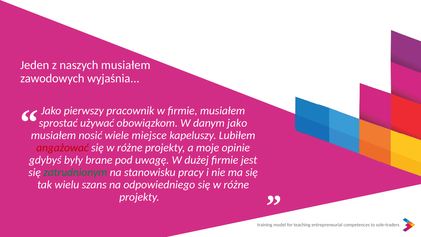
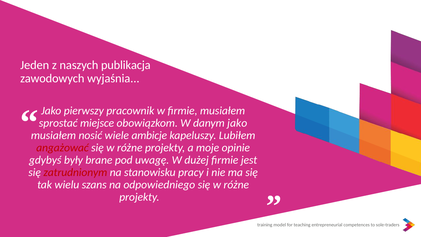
naszych musiałem: musiałem -> publikacja (126, 65)
używać: używać -> miejsce (97, 123)
miejsce: miejsce -> ambicje (149, 135)
zatrudnionym colour: green -> red (75, 172)
